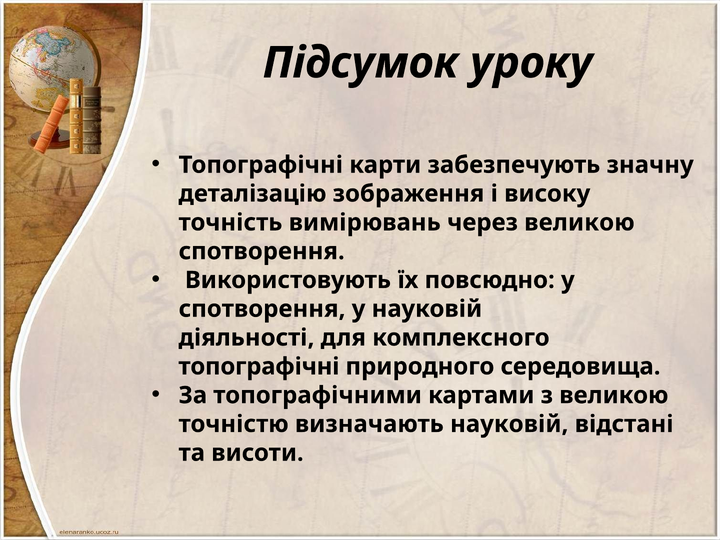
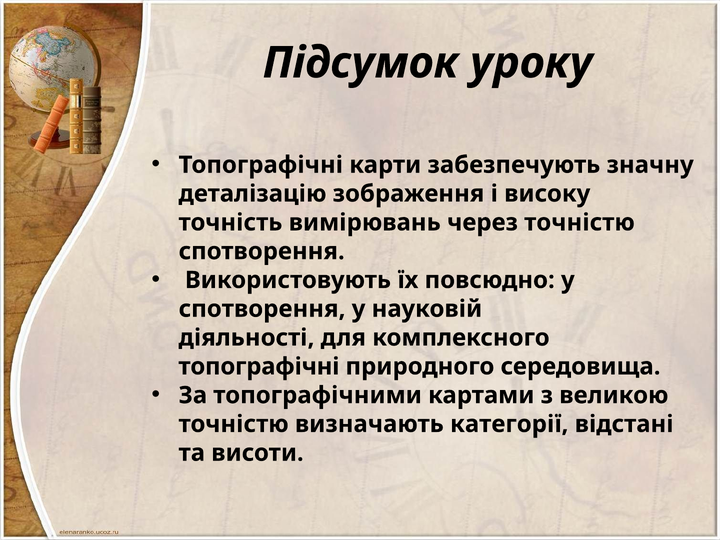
через великою: великою -> точністю (579, 222)
визначають науковій: науковій -> категорії (509, 424)
